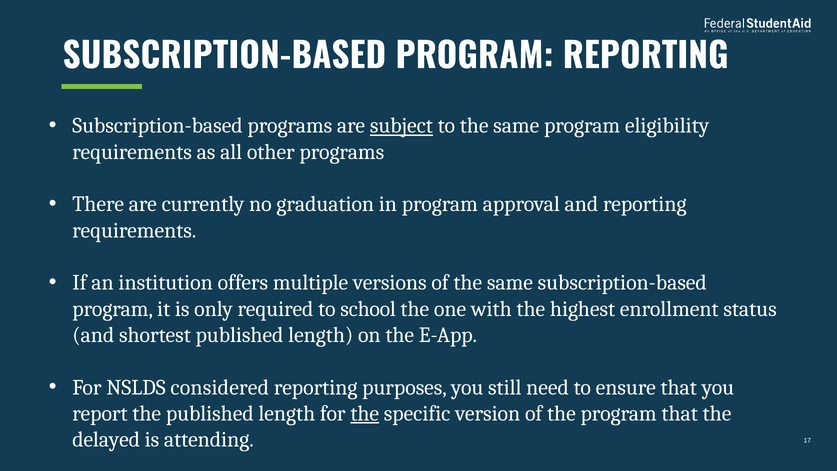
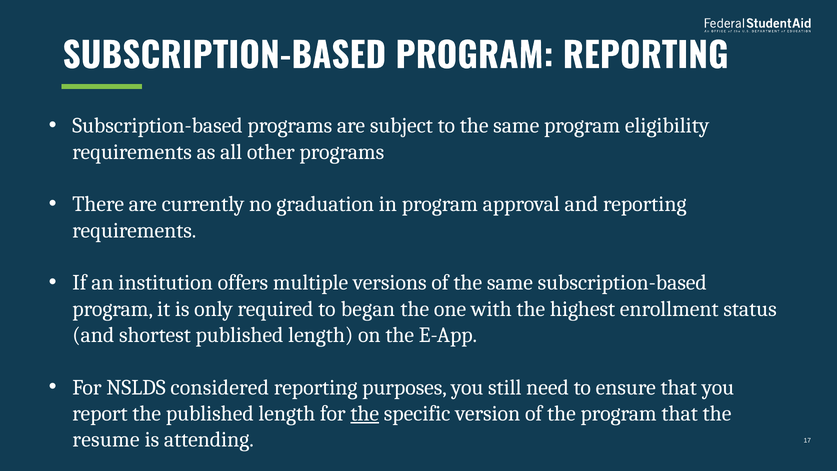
subject underline: present -> none (401, 126)
school: school -> began (368, 309)
delayed: delayed -> resume (106, 439)
